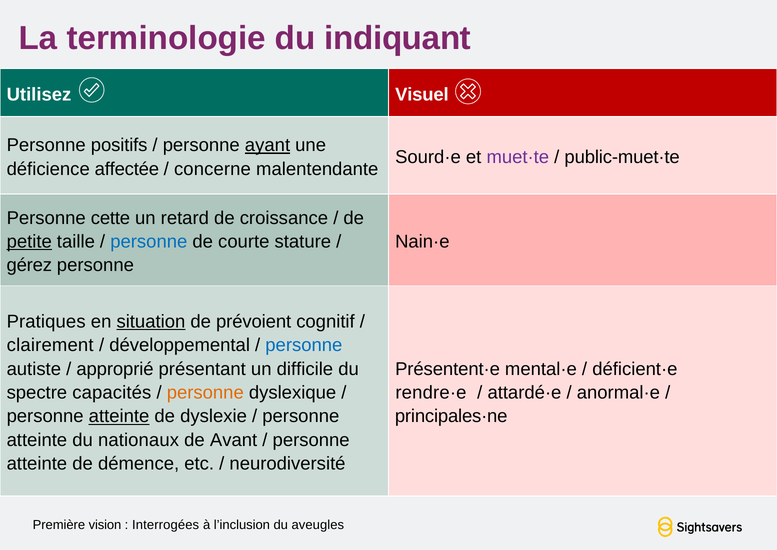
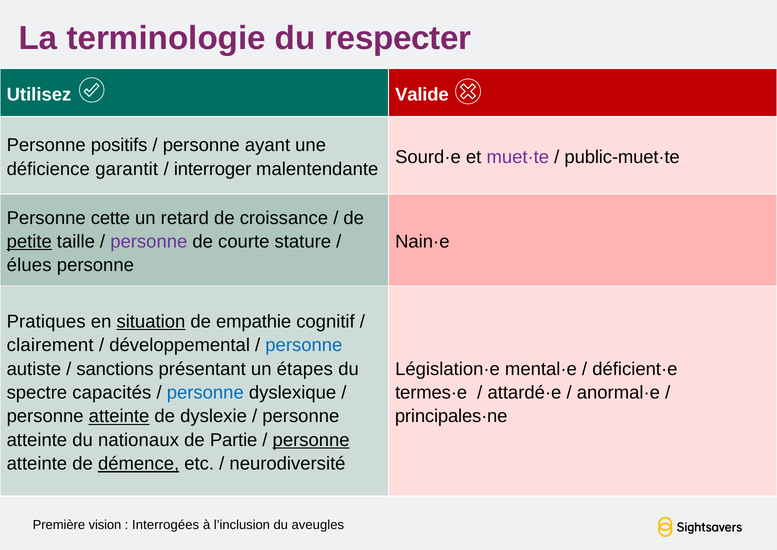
indiquant: indiquant -> respecter (398, 38)
Visuel: Visuel -> Valide (422, 94)
ayant underline: present -> none (267, 145)
affectée: affectée -> garantit (127, 169)
concerne: concerne -> interroger (213, 169)
personne colour: blue -> purple (149, 241)
gérez: gérez -> élues (29, 265)
prévoient: prévoient -> empathie (254, 321)
approprié: approprié -> sanctions (115, 369)
difficile: difficile -> étapes (305, 369)
Présentent·e: Présentent·e -> Législation·e (447, 369)
personne colour: orange -> blue (205, 392)
rendre·e: rendre·e -> termes·e (431, 392)
Avant: Avant -> Partie (234, 440)
personne underline: none -> present (311, 440)
démence underline: none -> present (139, 463)
